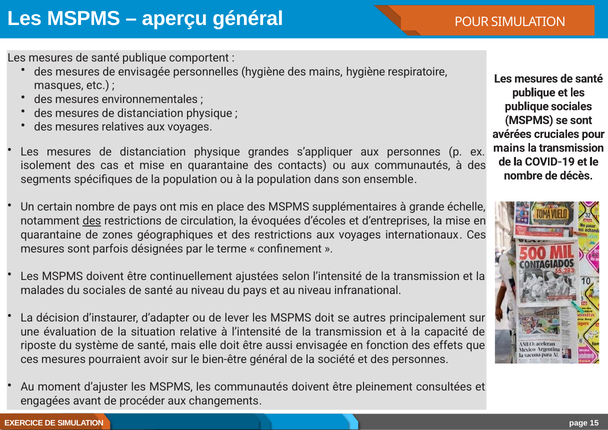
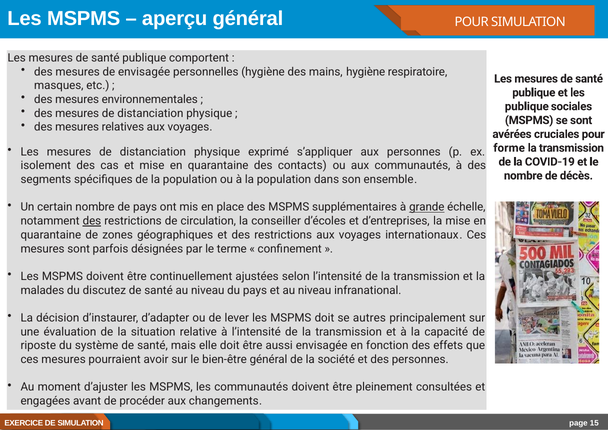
mains: mains -> forme (509, 148)
grandes: grandes -> exprimé (269, 152)
grande underline: none -> present (427, 207)
évoquées: évoquées -> conseiller (276, 221)
du sociales: sociales -> discutez (104, 290)
